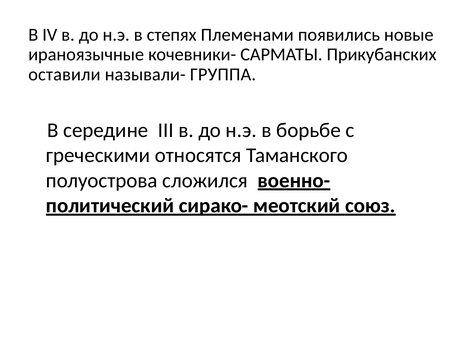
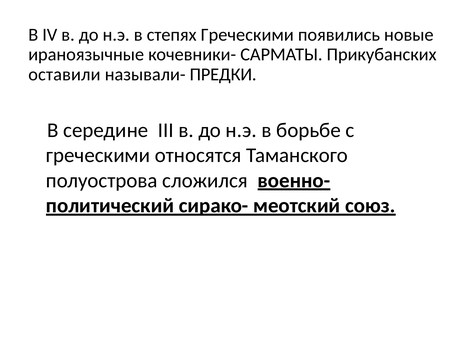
степях Племенами: Племенами -> Греческими (247, 35)
ГРУППА: ГРУППА -> ПРЕДКИ (223, 74)
